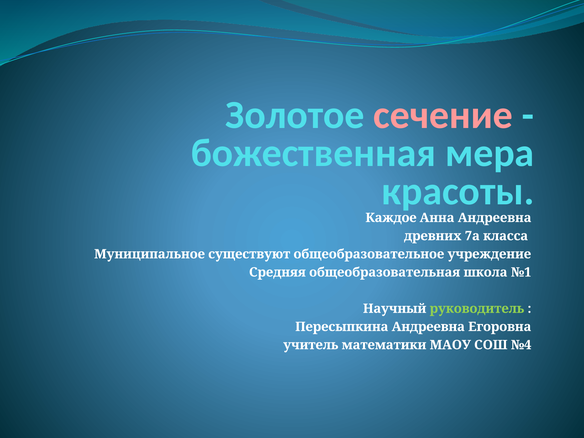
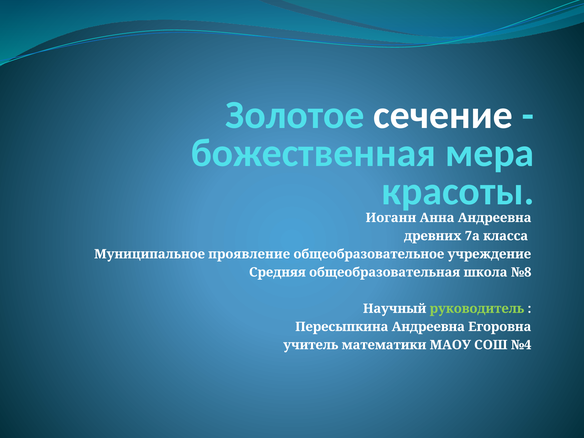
сечение colour: pink -> white (443, 115)
Каждое: Каждое -> Иоганн (391, 218)
существуют: существуют -> проявление (249, 254)
№1: №1 -> №8 (521, 272)
